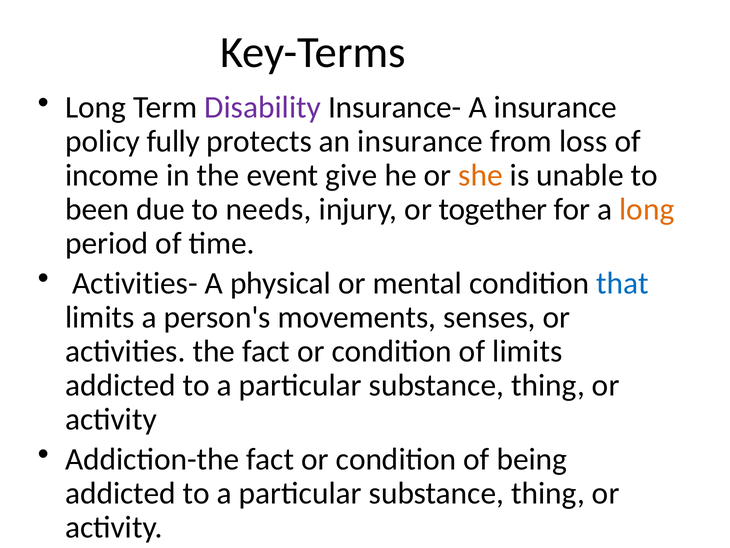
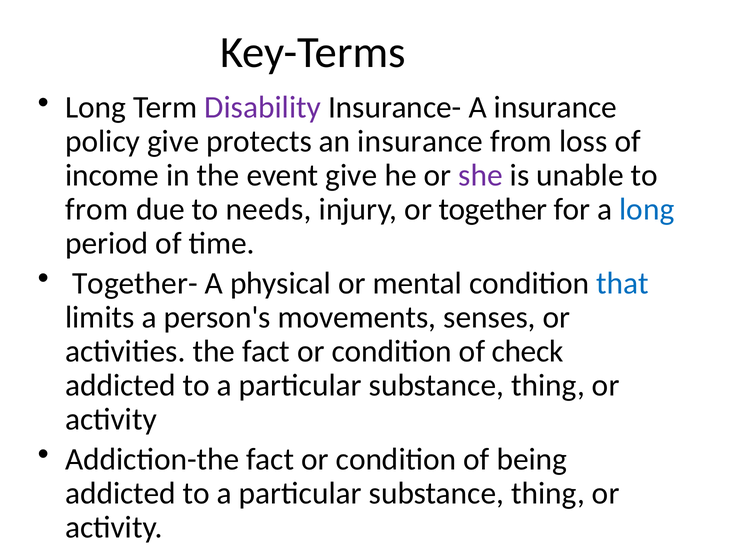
policy fully: fully -> give (173, 141)
she colour: orange -> purple (481, 175)
been: been -> from (97, 209)
long colour: orange -> blue (647, 209)
Activities-: Activities- -> Together- (135, 283)
of limits: limits -> check (528, 351)
